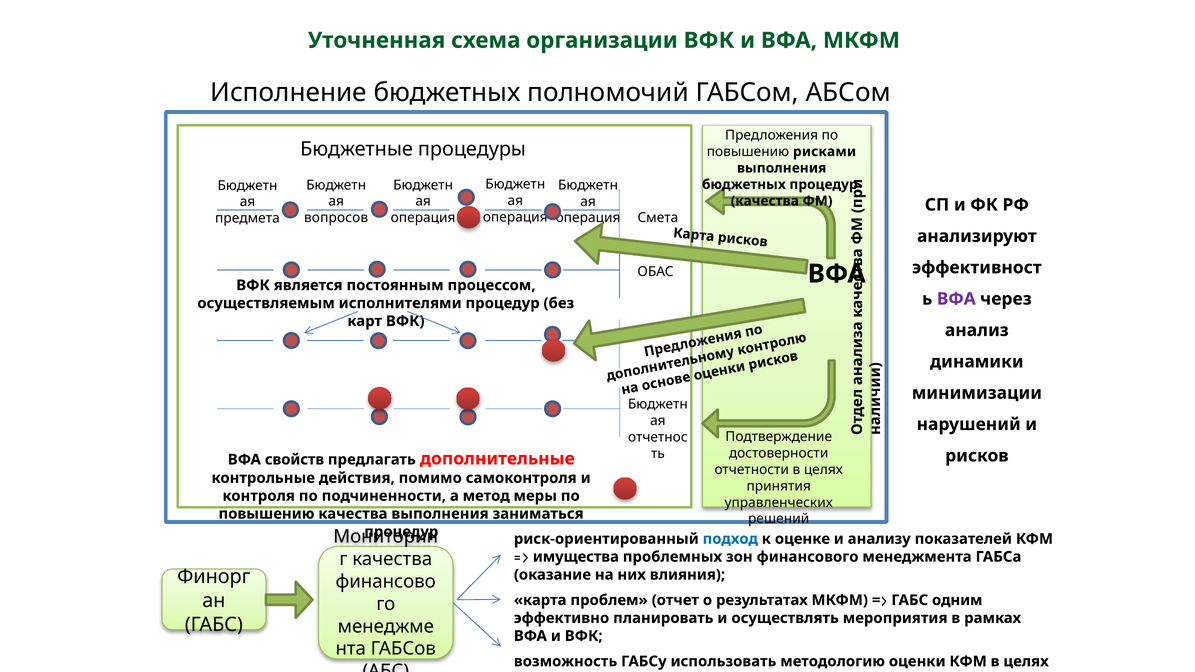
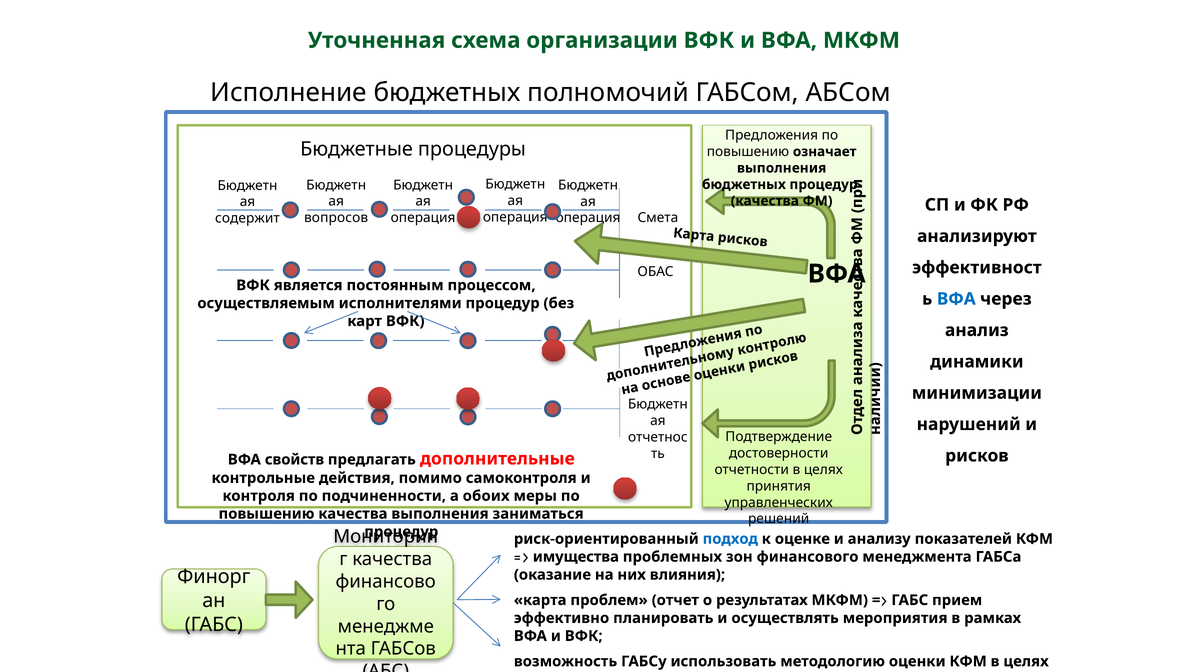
рисками: рисками -> означает (825, 152)
предмета: предмета -> содержит (247, 218)
ВФА colour: purple -> blue (956, 299)
метод: метод -> обоих (486, 496)
одним: одним -> прием (957, 600)
